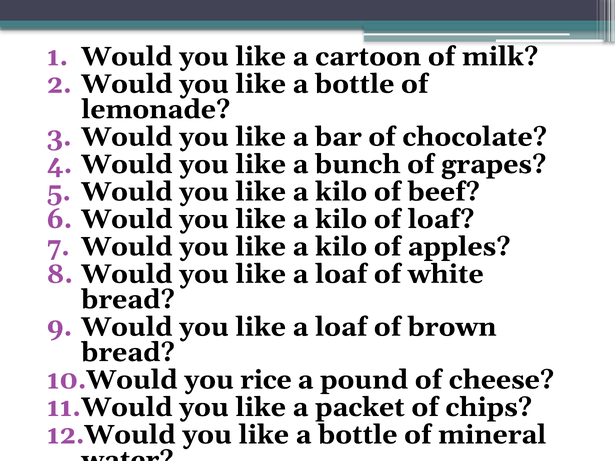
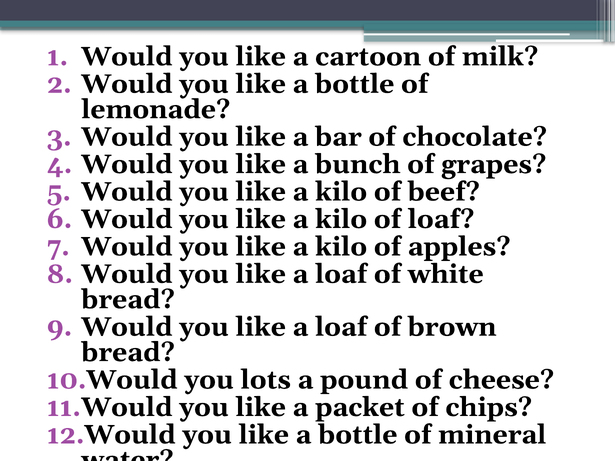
rice: rice -> lots (266, 380)
